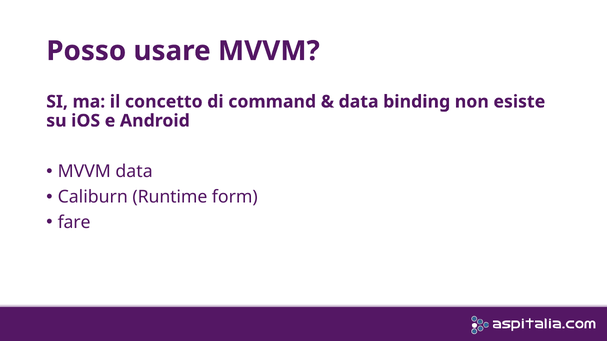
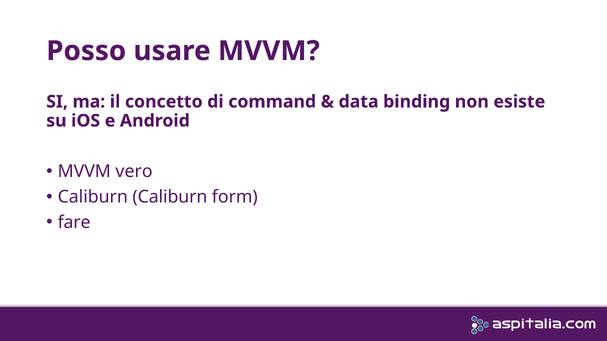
MVVM data: data -> vero (134, 172)
Caliburn Runtime: Runtime -> Caliburn (170, 197)
